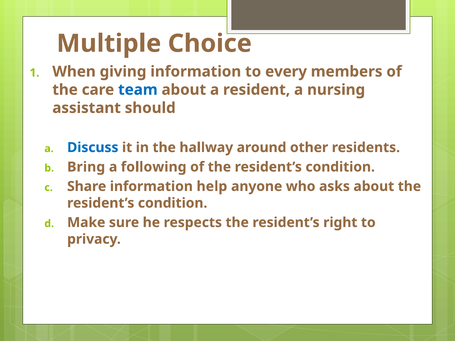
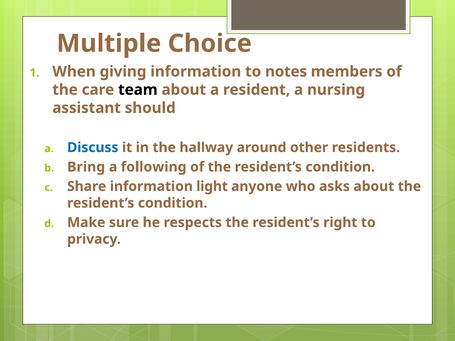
every: every -> notes (286, 72)
team colour: blue -> black (138, 90)
help: help -> light (212, 187)
